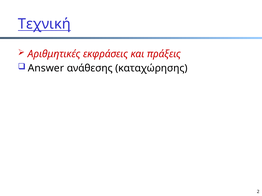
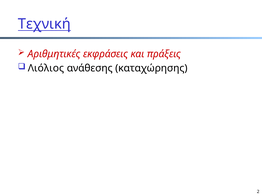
Answer: Answer -> Λιόλιος (46, 68)
